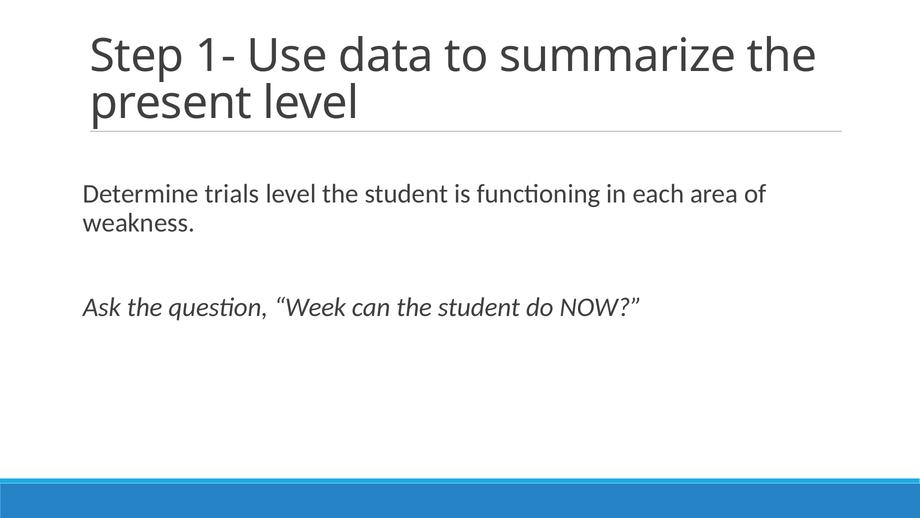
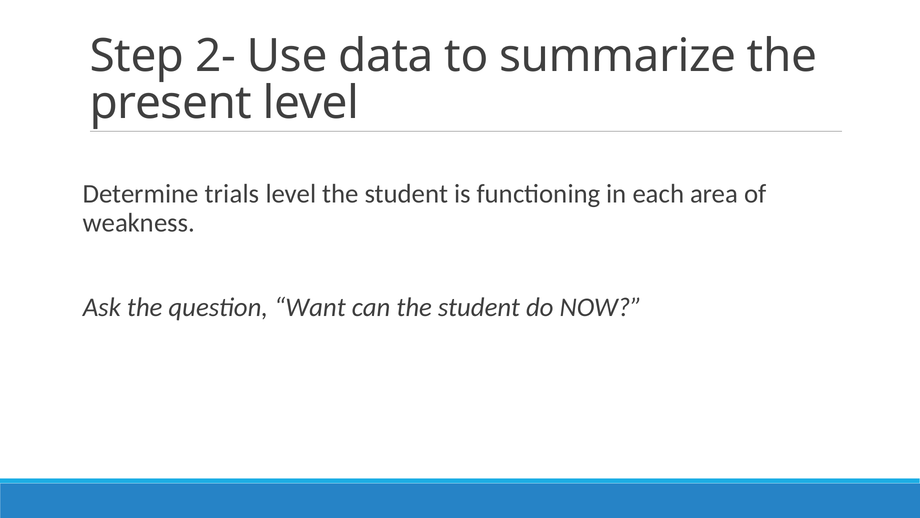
1-: 1- -> 2- (216, 56)
Week: Week -> Want (310, 307)
